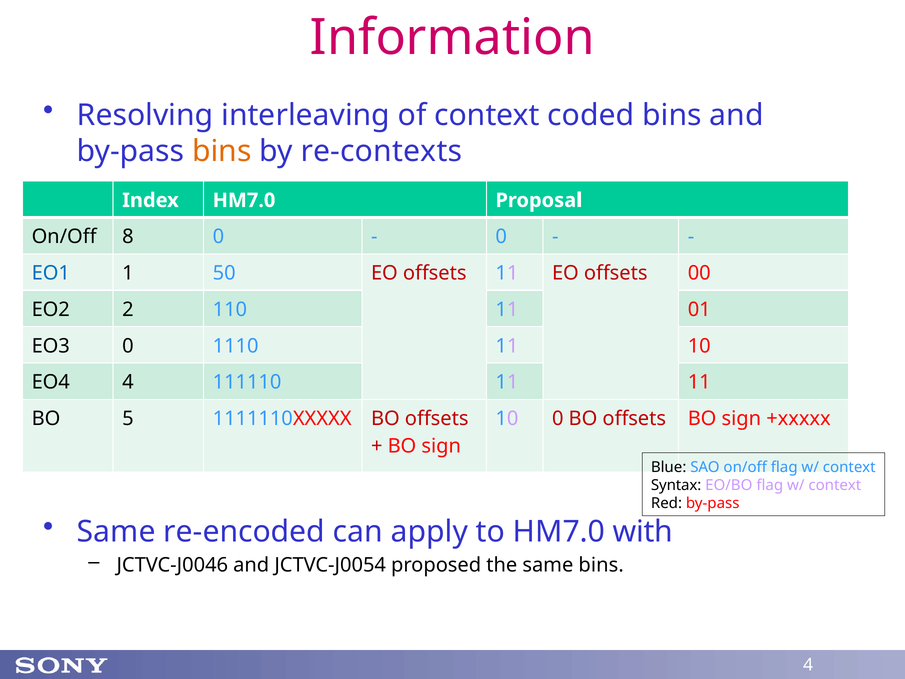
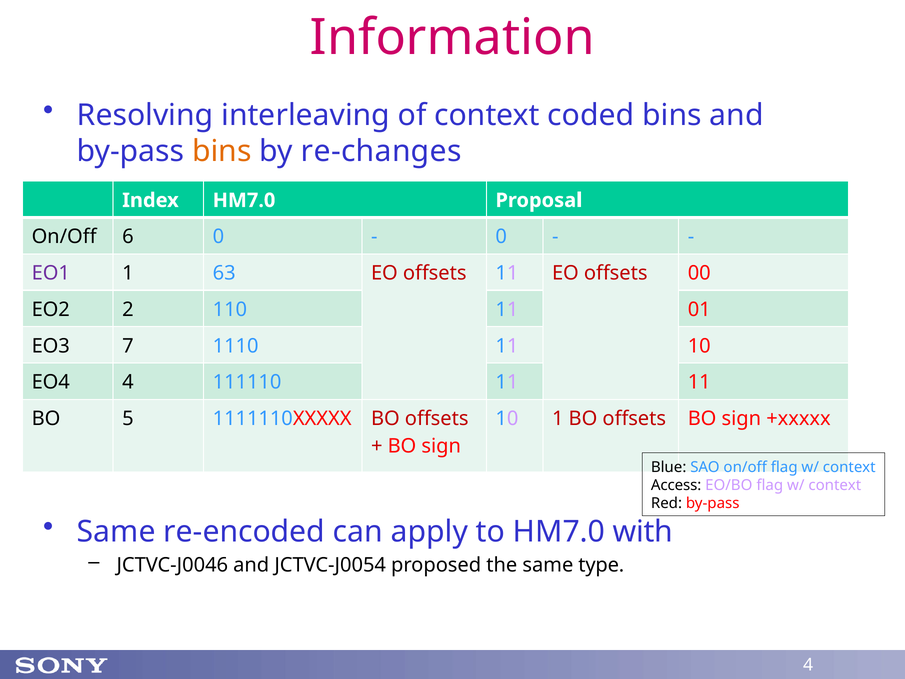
re-contexts: re-contexts -> re-changes (381, 151)
8: 8 -> 6 (128, 237)
EO1 colour: blue -> purple (51, 273)
50: 50 -> 63 (224, 273)
EO3 0: 0 -> 7 (128, 346)
10 0: 0 -> 1 (558, 419)
Syntax: Syntax -> Access (676, 485)
same bins: bins -> type (601, 565)
